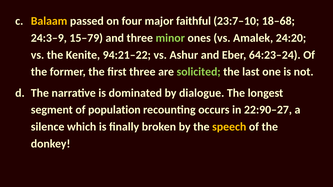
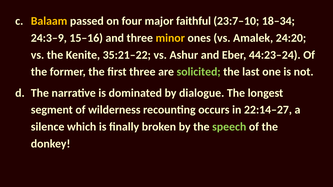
18–68: 18–68 -> 18–34 (278, 21)
15–79: 15–79 -> 15–16 (86, 38)
minor colour: light green -> yellow (170, 38)
94:21–22: 94:21–22 -> 35:21–22 (127, 55)
64:23–24: 64:23–24 -> 44:23–24 (275, 55)
population: population -> wilderness (114, 110)
22:90–27: 22:90–27 -> 22:14–27 (268, 110)
speech colour: yellow -> light green (229, 127)
